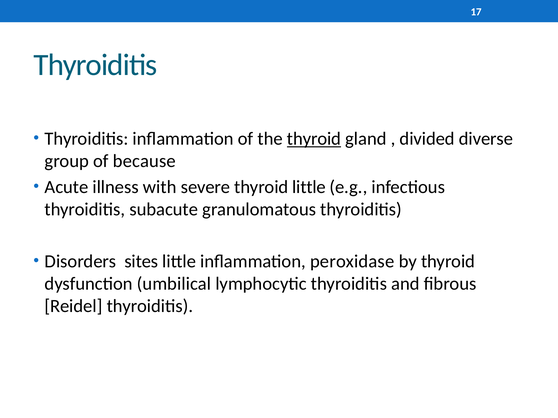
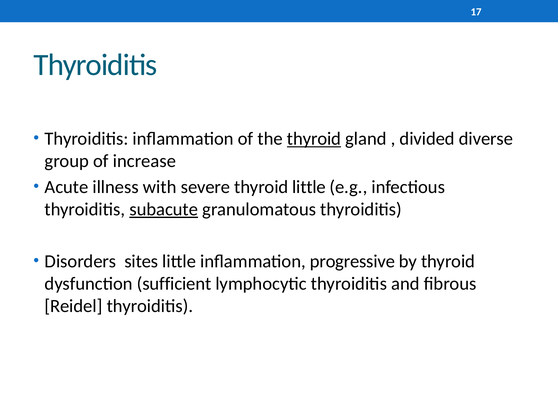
because: because -> increase (144, 161)
subacute underline: none -> present (164, 210)
peroxidase: peroxidase -> progressive (352, 262)
umbilical: umbilical -> sufficient (174, 284)
